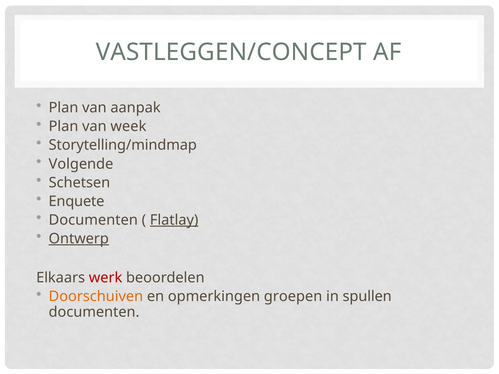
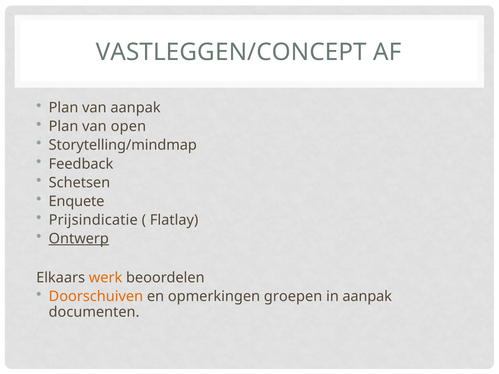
week: week -> open (128, 127)
Volgende: Volgende -> Feedback (81, 164)
Documenten: Documenten -> Prijsindicatie (93, 220)
Flatlay underline: present -> none (174, 220)
werk colour: red -> orange (106, 278)
in spullen: spullen -> aanpak (367, 297)
